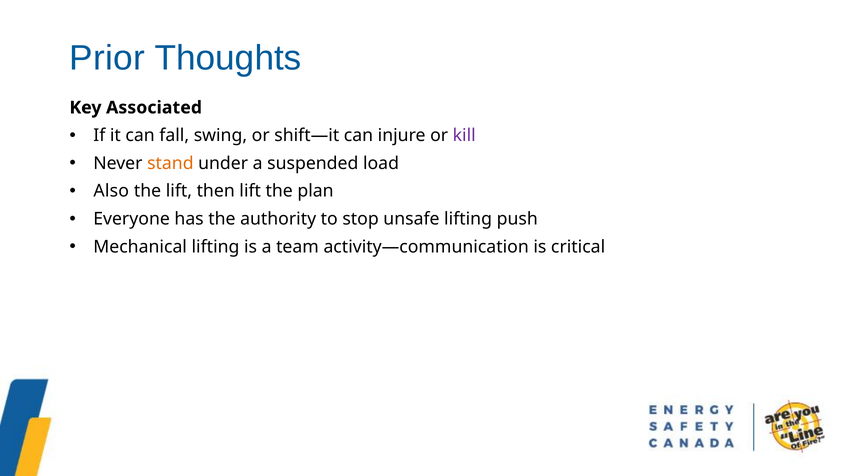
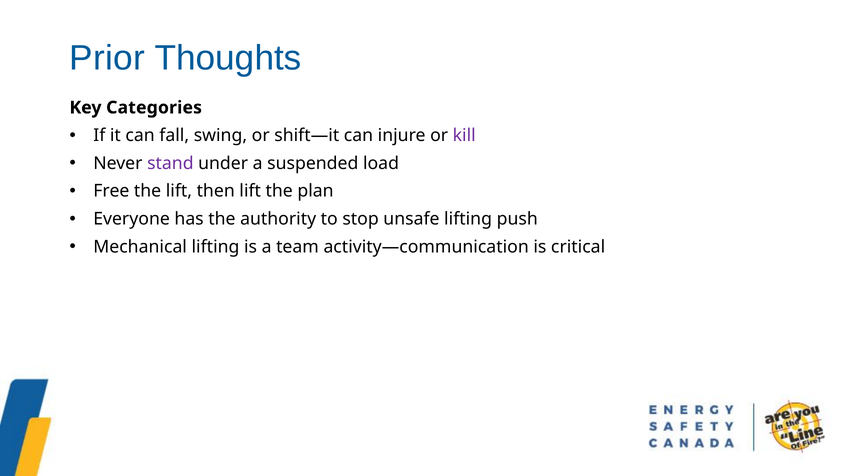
Associated: Associated -> Categories (154, 108)
stand colour: orange -> purple (170, 163)
Also: Also -> Free (111, 191)
